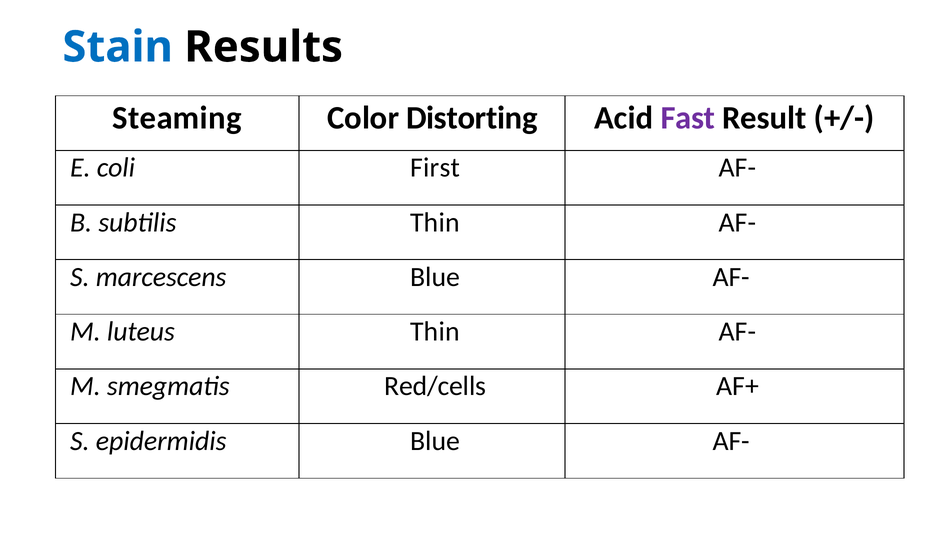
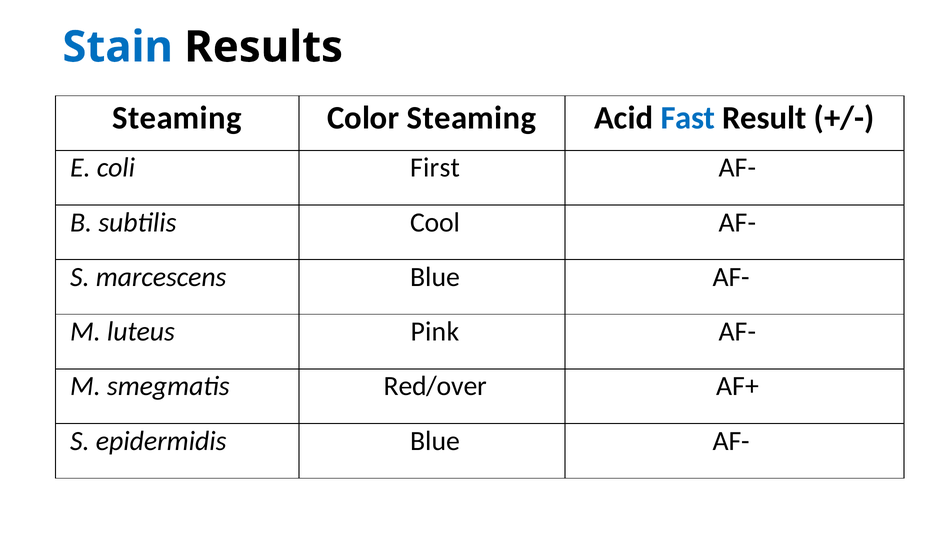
Color Distorting: Distorting -> Steaming (471, 118)
Fast colour: purple -> blue (688, 118)
subtilis Thin: Thin -> Cool (435, 222)
luteus Thin: Thin -> Pink (435, 331)
Red/cells: Red/cells -> Red/over (435, 386)
